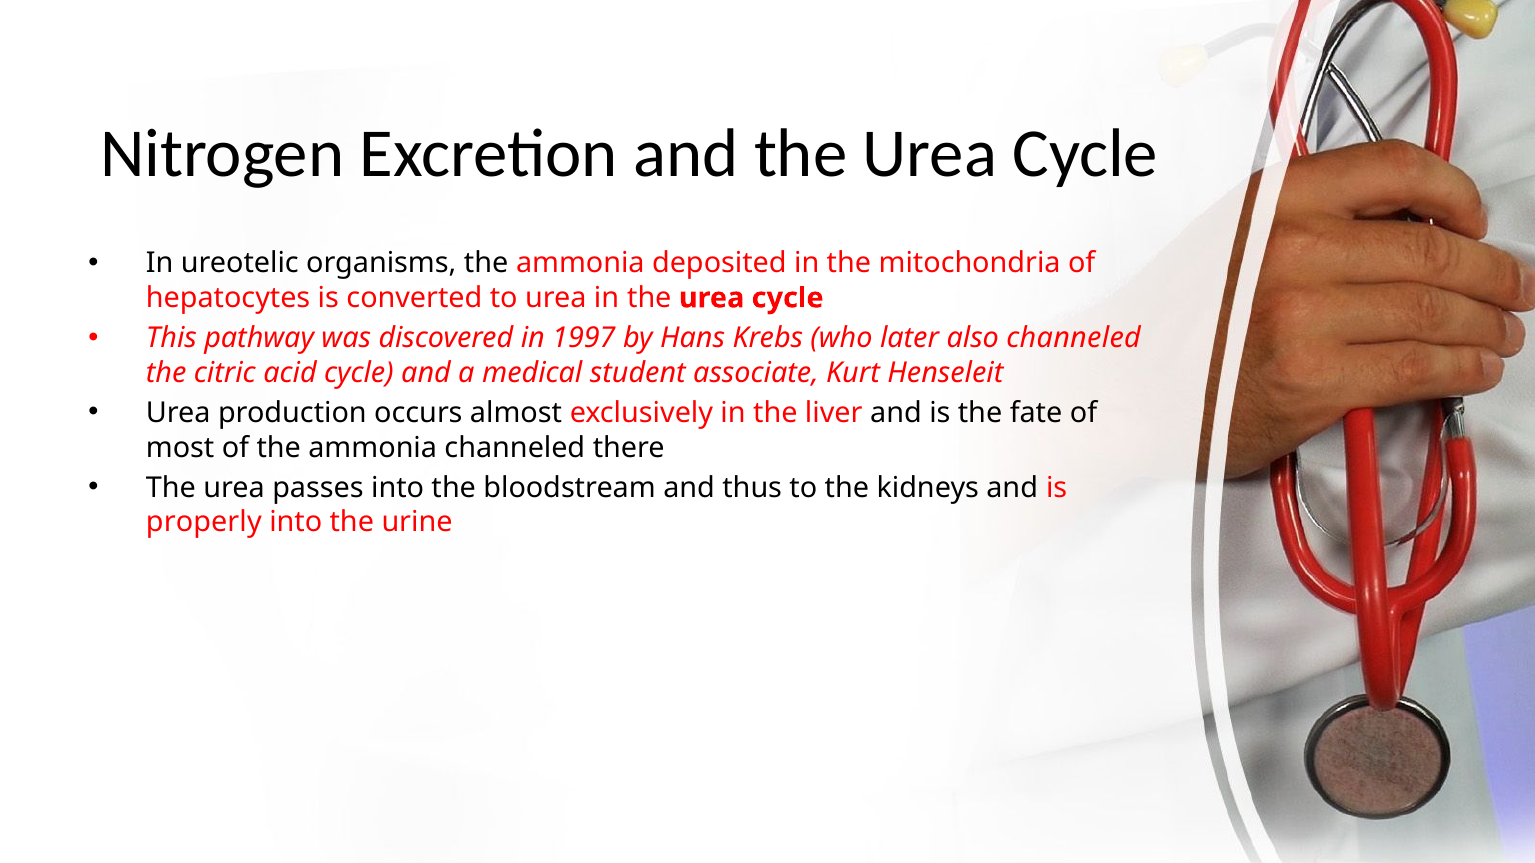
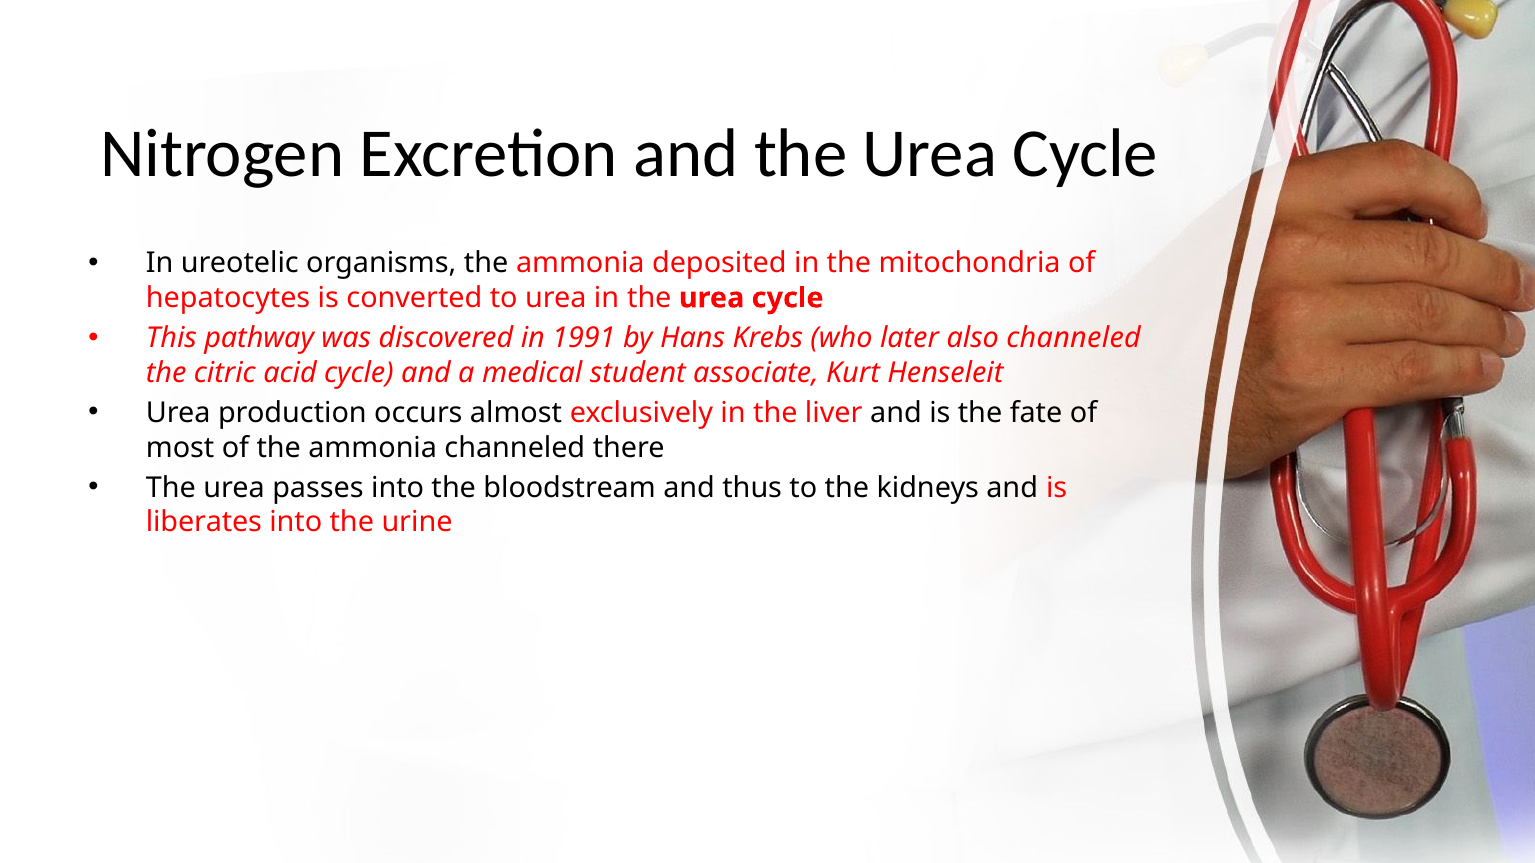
1997: 1997 -> 1991 (584, 338)
properly: properly -> liberates (204, 523)
